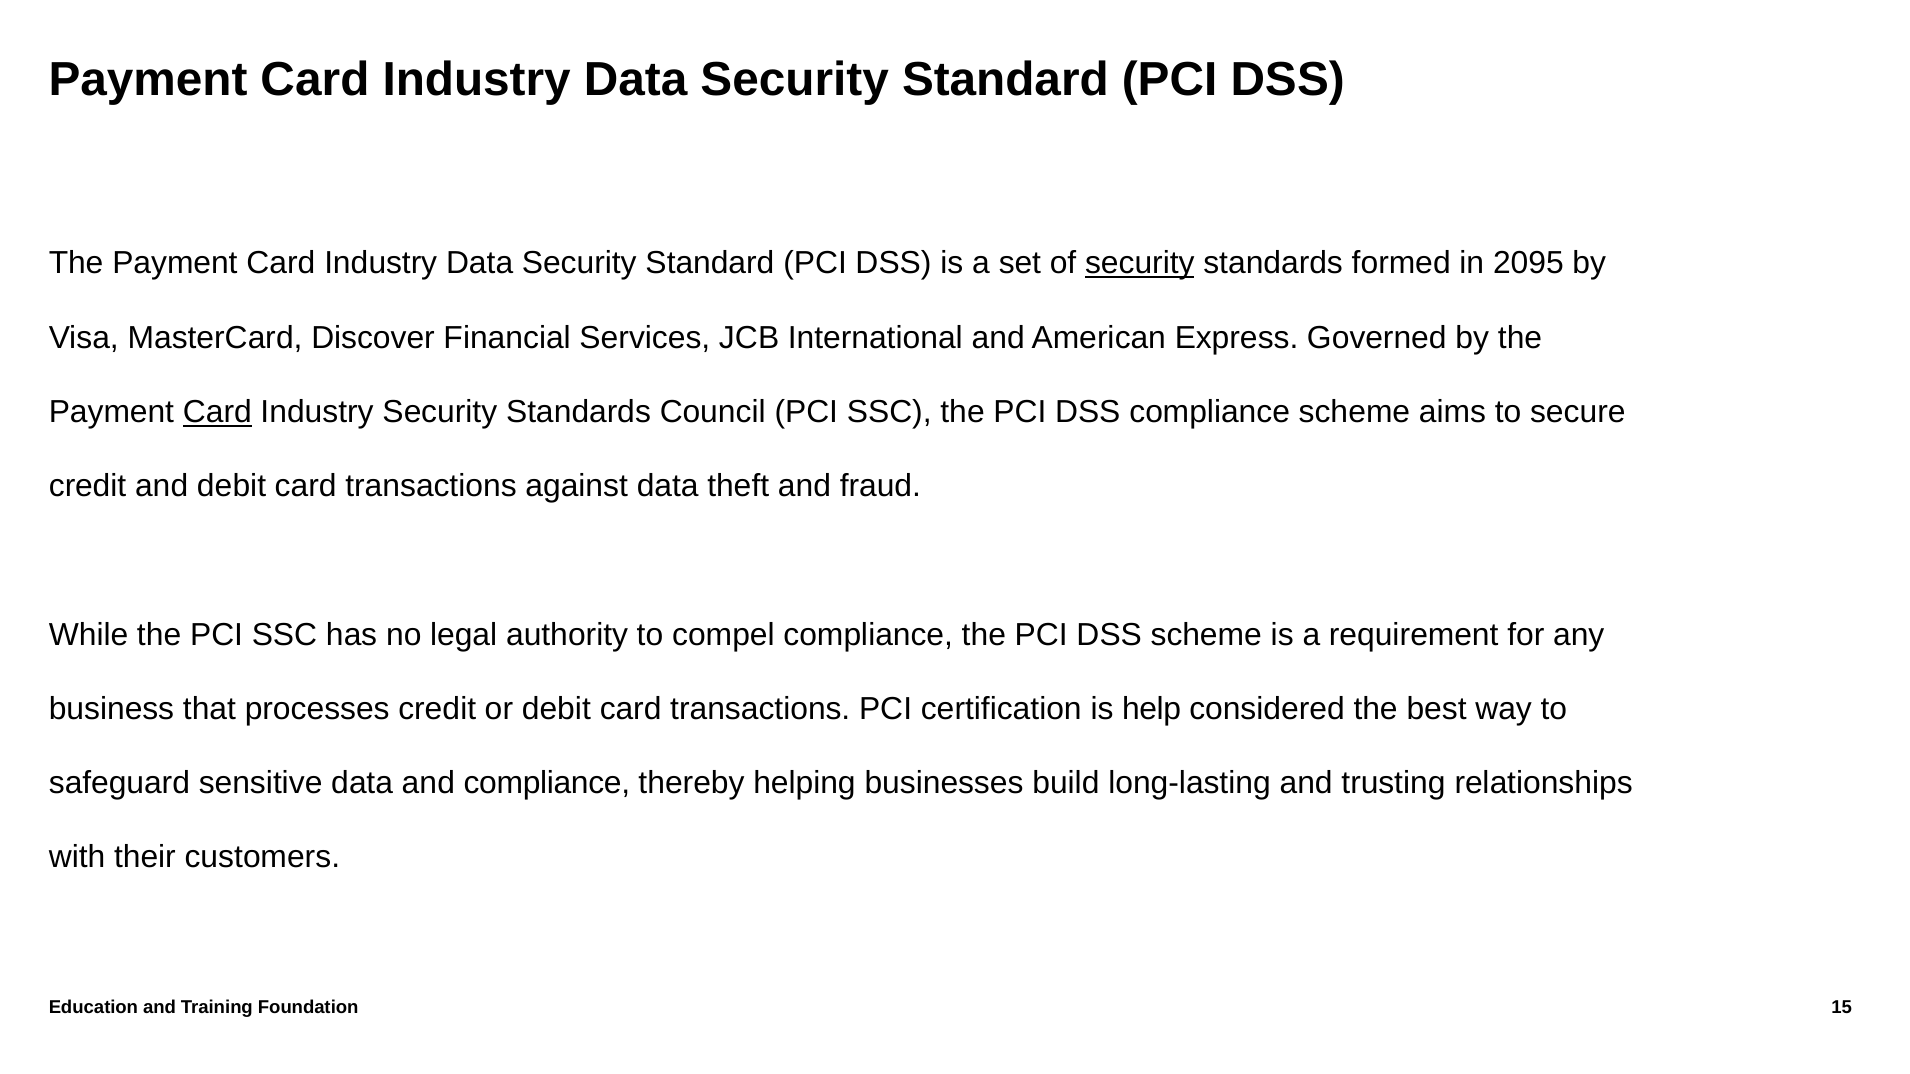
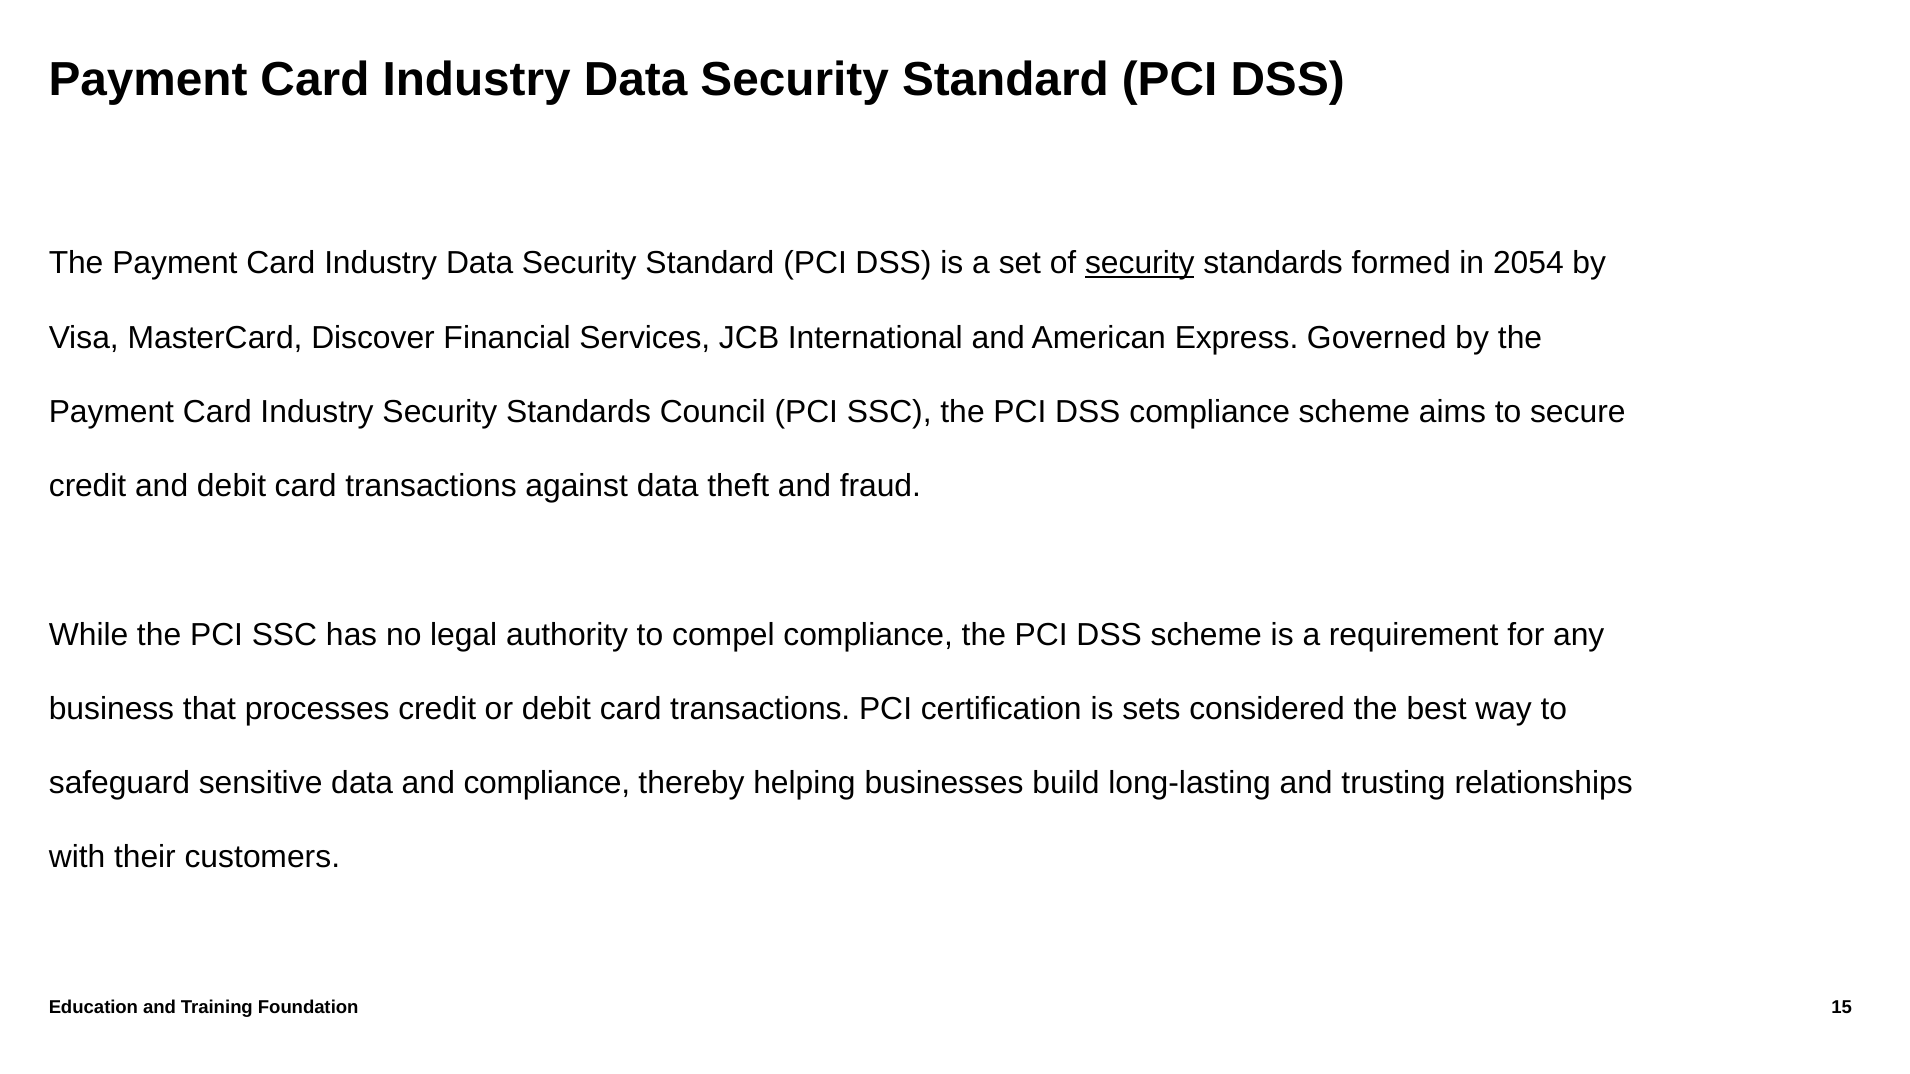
2095: 2095 -> 2054 (1528, 263)
Card underline: present -> none (217, 412)
help: help -> sets (1151, 709)
